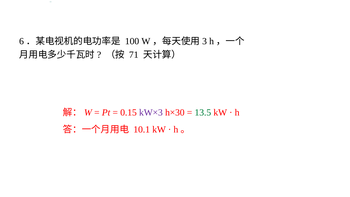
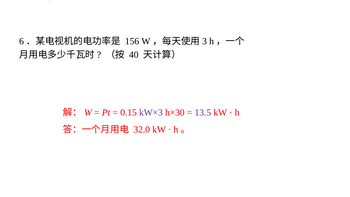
100: 100 -> 156 (132, 41)
71: 71 -> 40 (134, 55)
13.5 colour: green -> purple (203, 113)
10.1: 10.1 -> 32.0 (142, 130)
